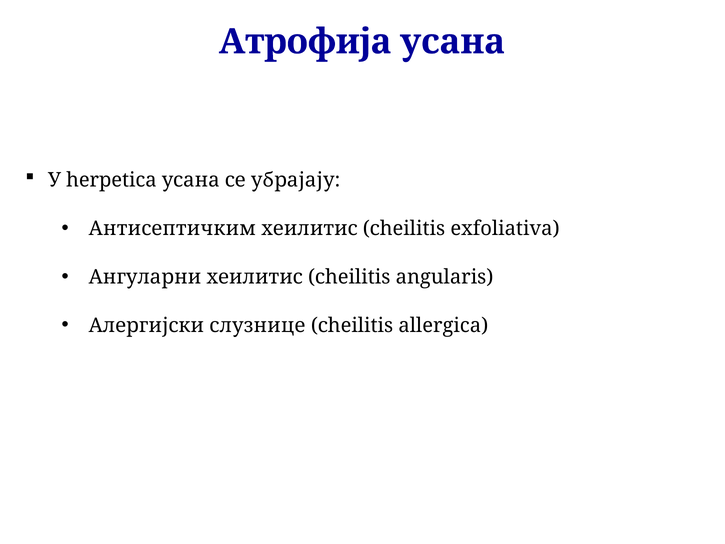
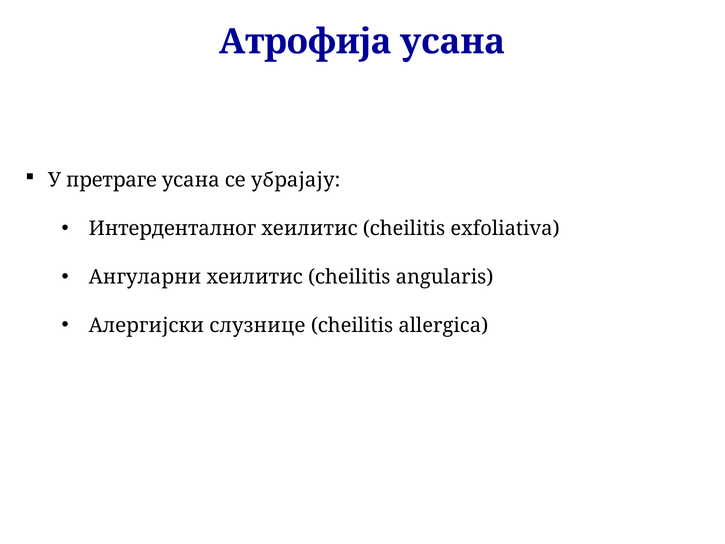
herpetica: herpetica -> претраге (111, 180)
Антисептичким: Антисептичким -> Интерденталног (172, 229)
